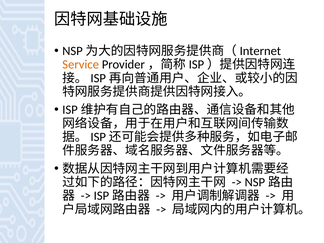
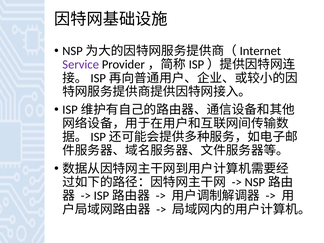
Service colour: orange -> purple (81, 65)
